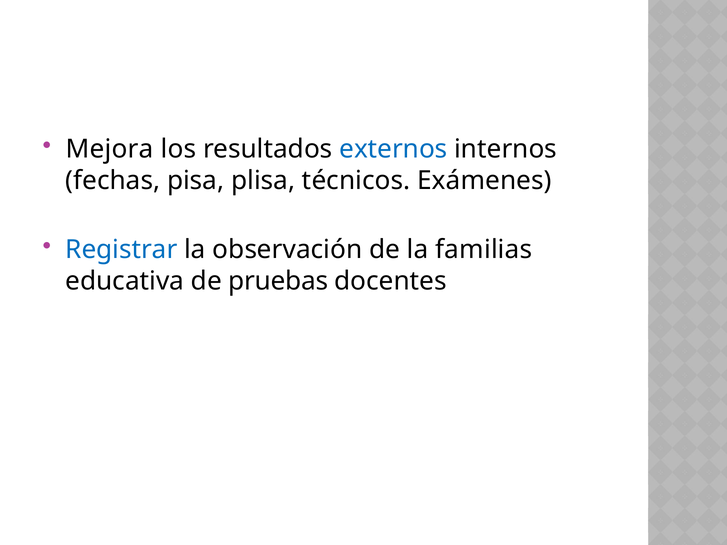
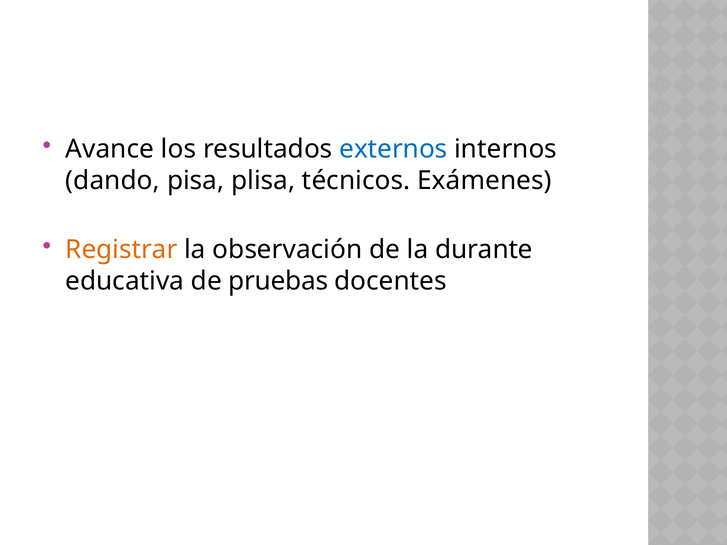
Mejora: Mejora -> Avance (110, 149)
fechas: fechas -> dando (113, 181)
Registrar colour: blue -> orange (121, 250)
familias: familias -> durante (484, 250)
